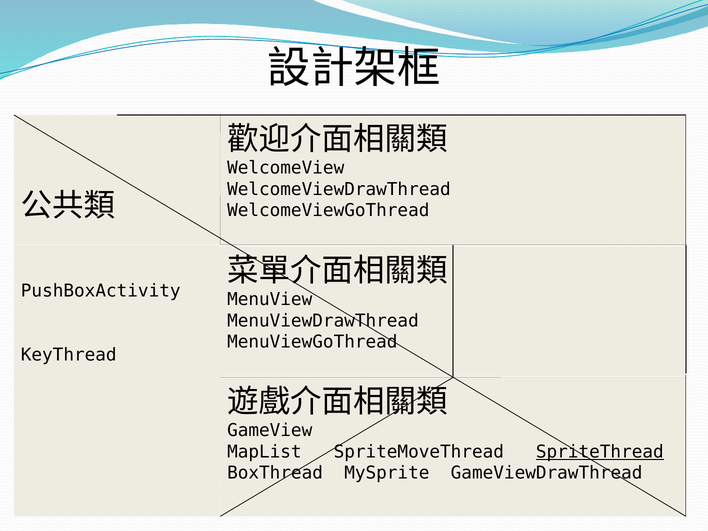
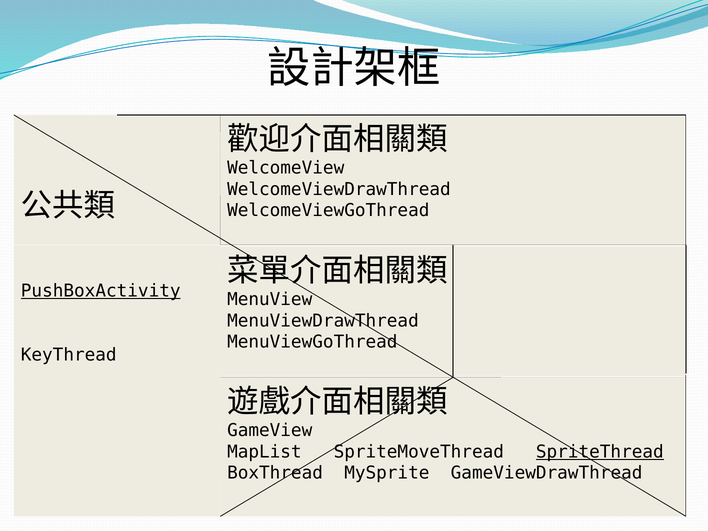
PushBoxActivity underline: none -> present (101, 291)
